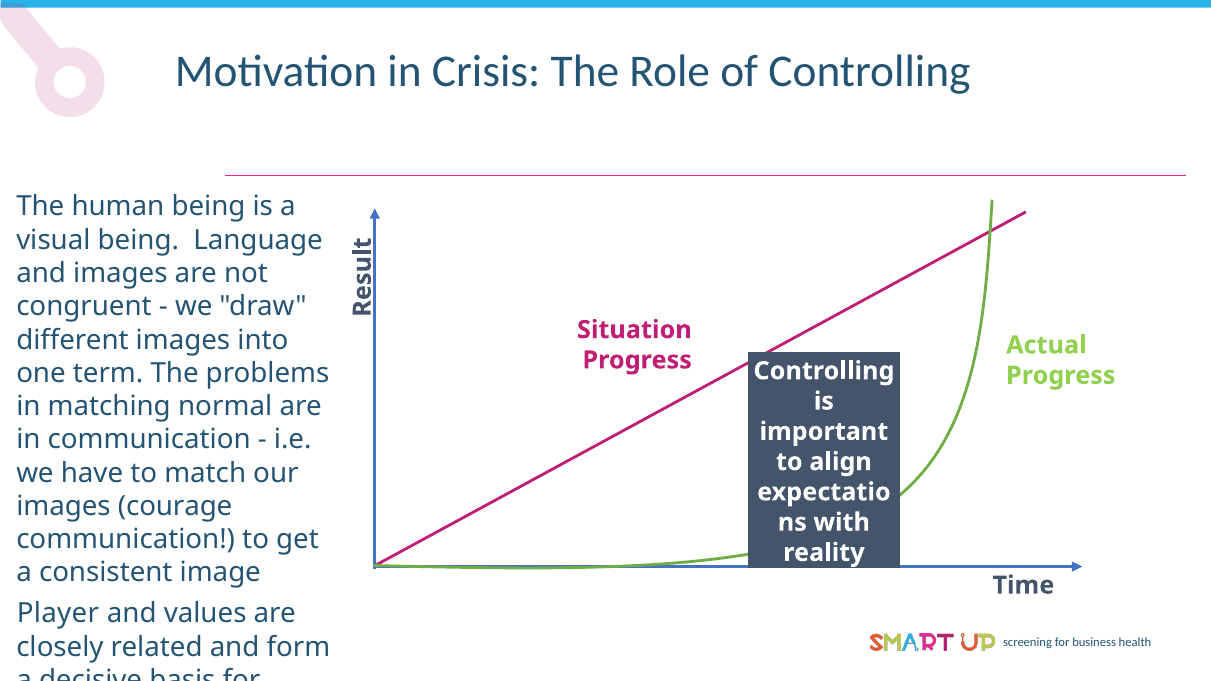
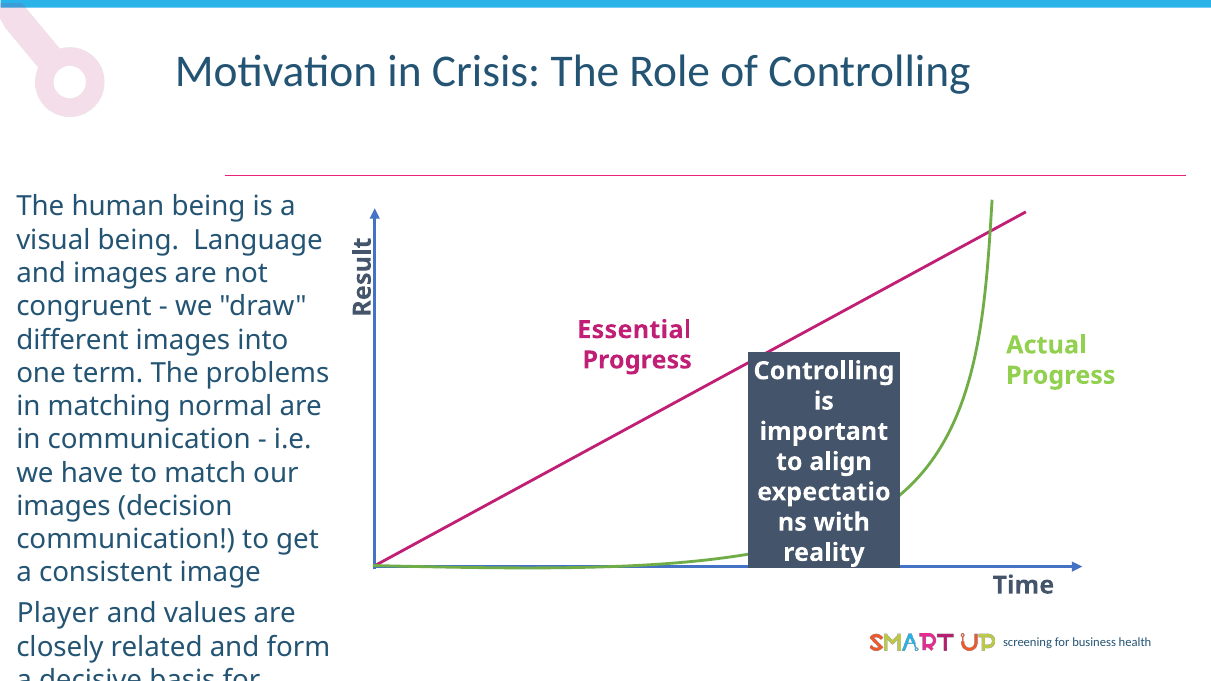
Situation: Situation -> Essential (634, 330)
courage: courage -> decision (175, 506)
